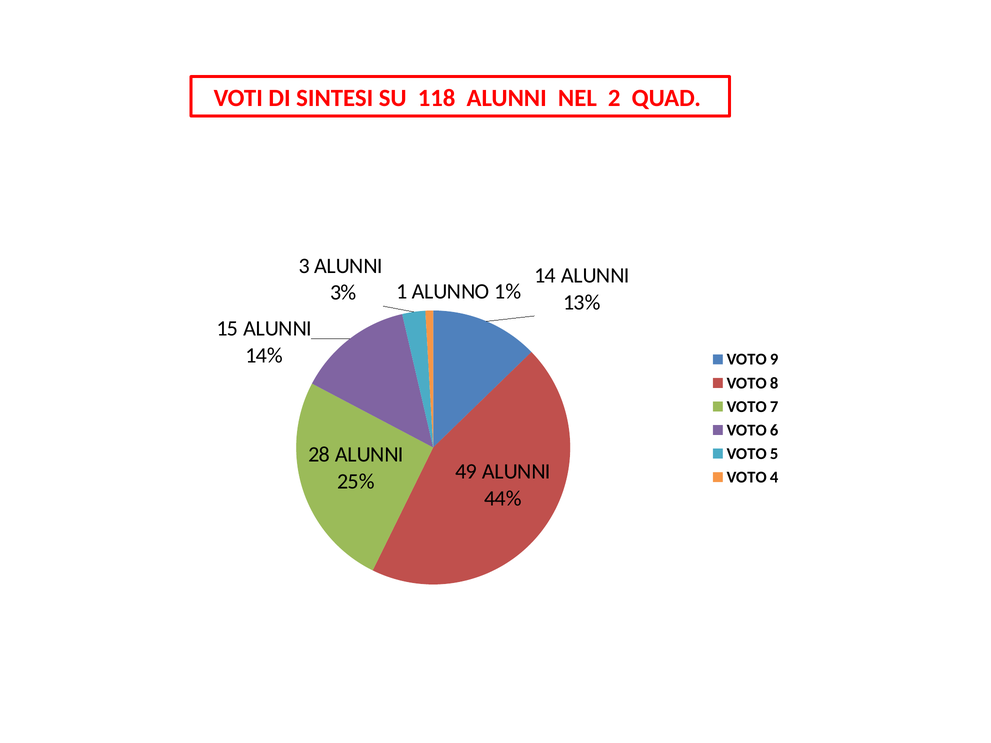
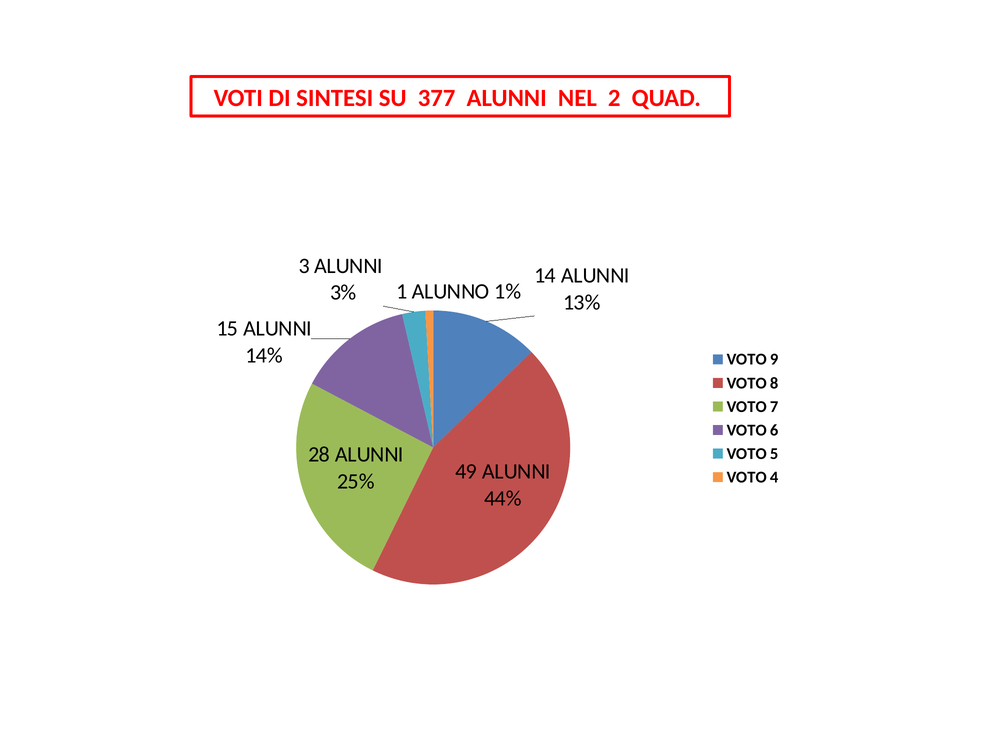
118: 118 -> 377 (437, 98)
